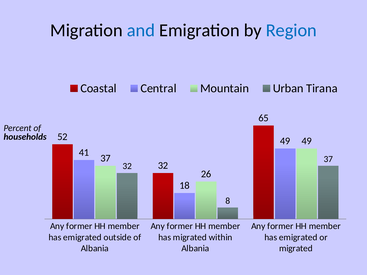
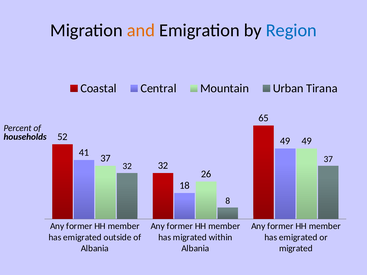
and colour: blue -> orange (141, 30)
